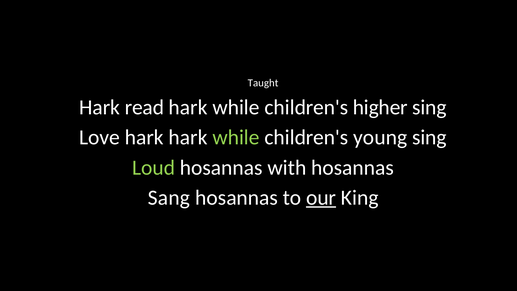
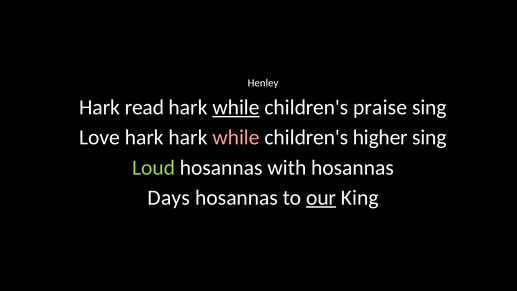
Taught: Taught -> Henley (263, 83)
while underline: none -> present (236, 107)
higher: higher -> praise (380, 107)
while colour: light green -> pink (236, 137)
young: young -> higher (380, 137)
Sang: Sang -> Days (169, 198)
